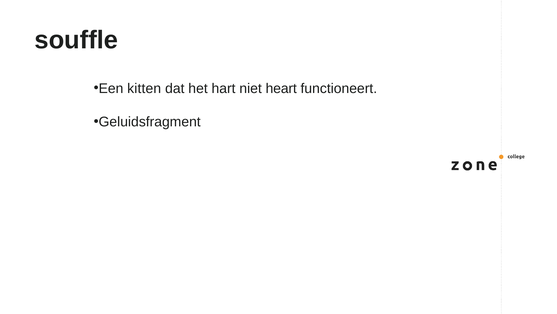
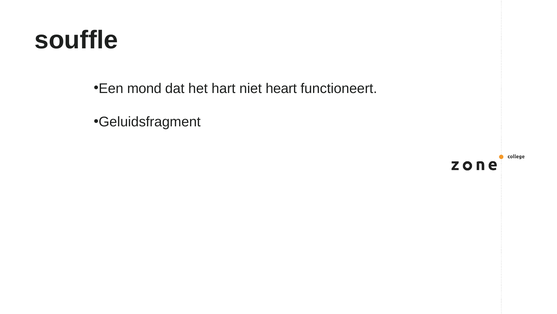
kitten: kitten -> mond (144, 88)
